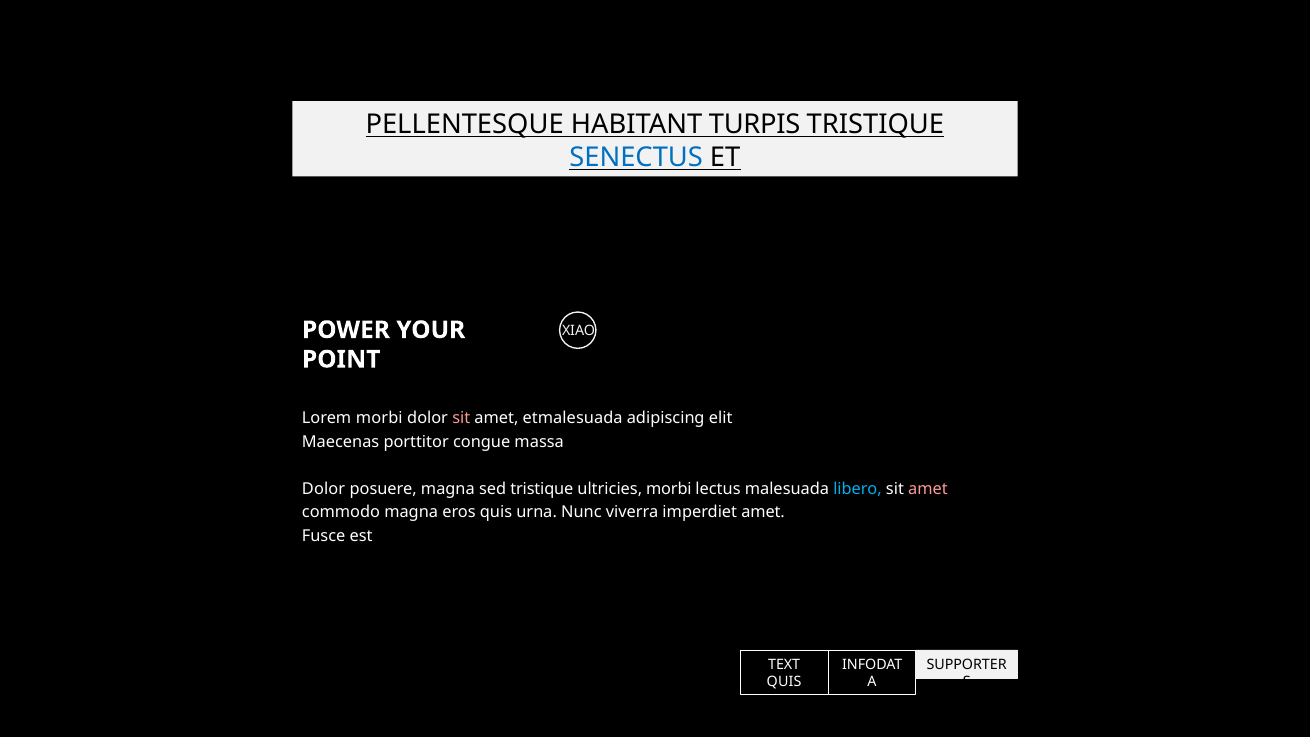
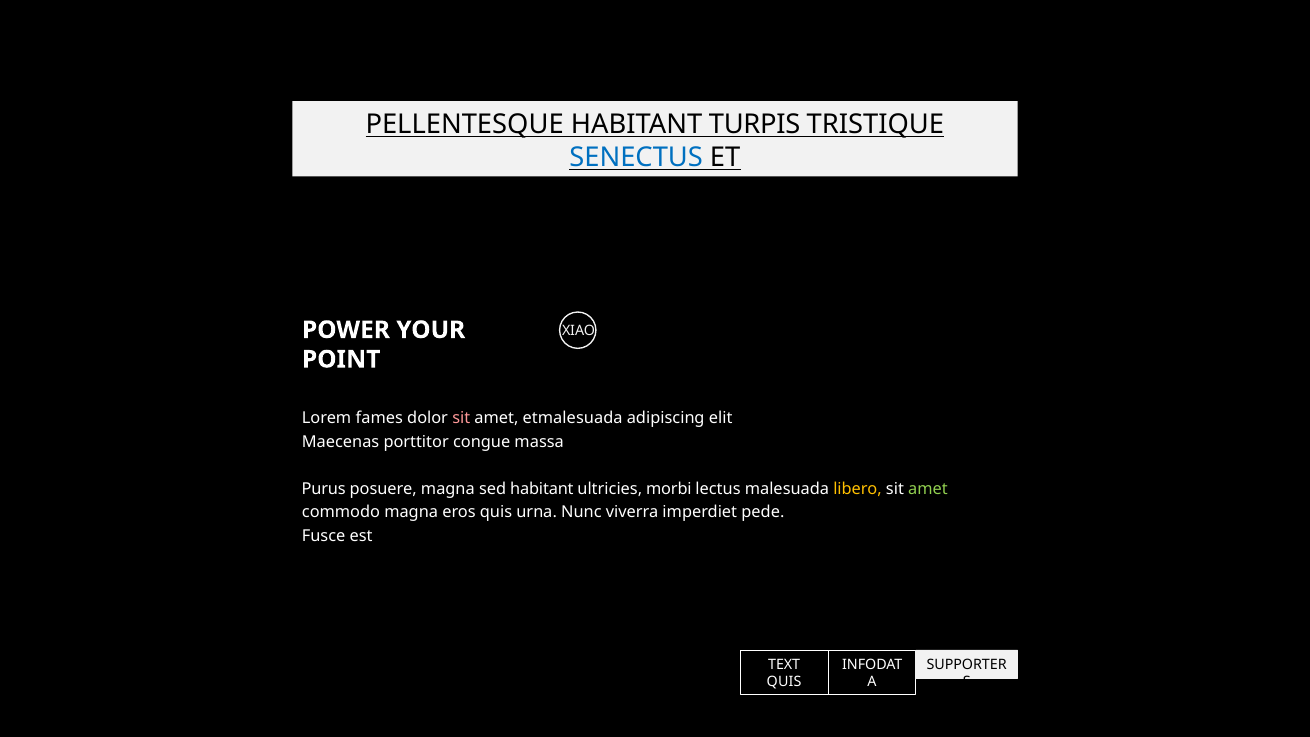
Lorem morbi: morbi -> fames (379, 418)
Dolor: Dolor -> Purus (324, 489)
sed tristique: tristique -> habitant (542, 489)
libero colour: light blue -> yellow (858, 489)
amet colour: pink -> light green (928, 489)
imperdiet amet: amet -> pede (763, 512)
